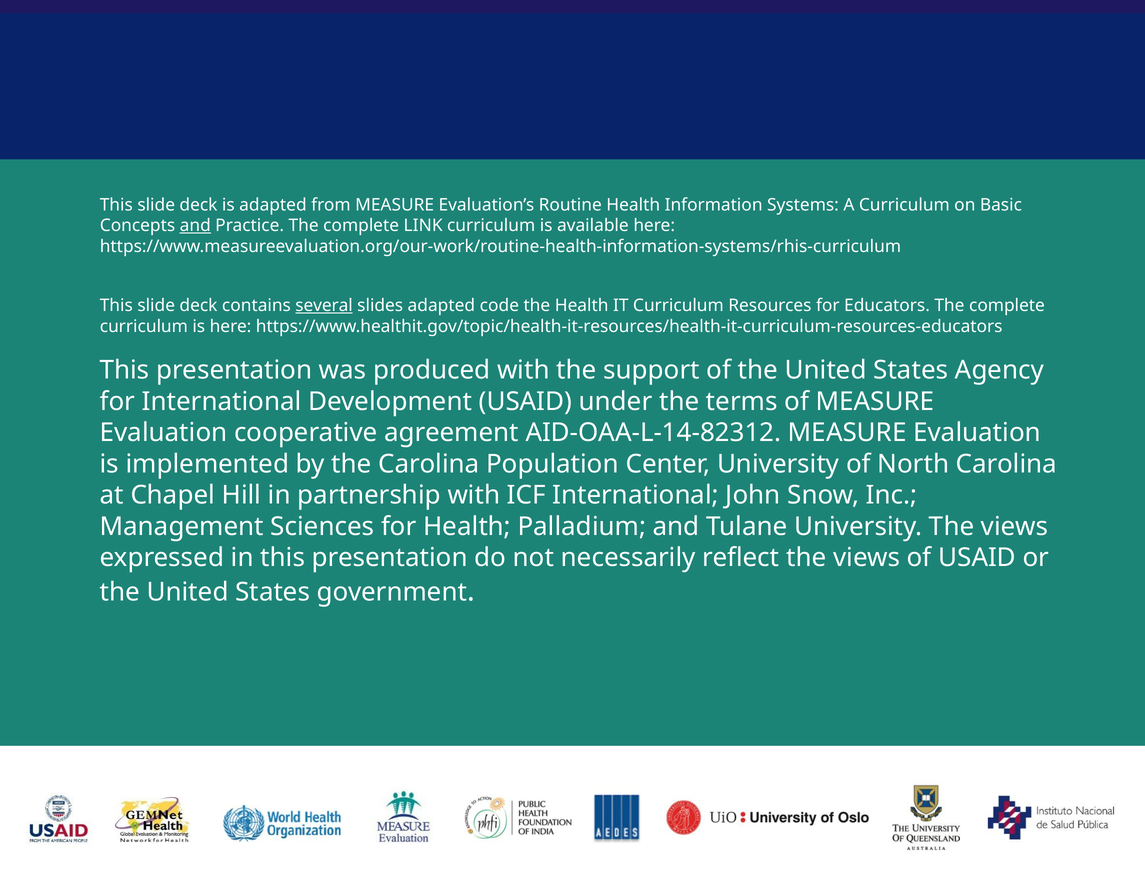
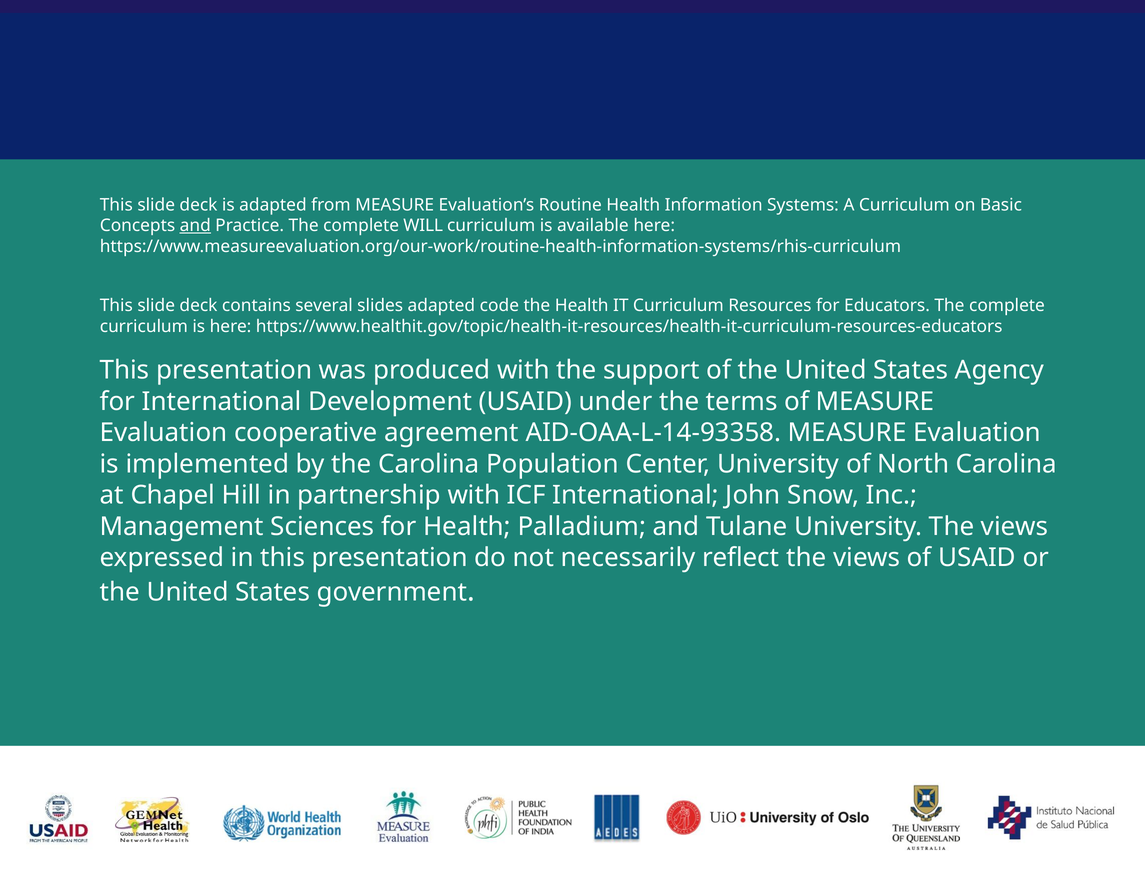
LINK: LINK -> WILL (423, 226)
several underline: present -> none (324, 305)
AID-OAA-L-14-82312: AID-OAA-L-14-82312 -> AID-OAA-L-14-93358 (653, 433)
